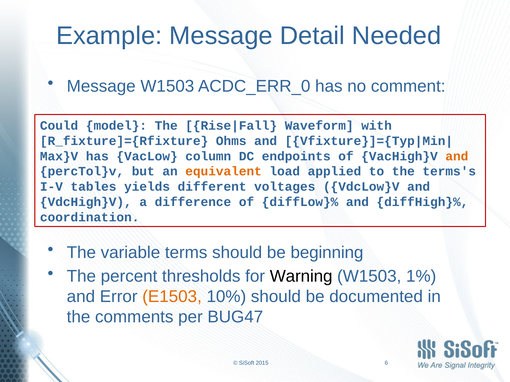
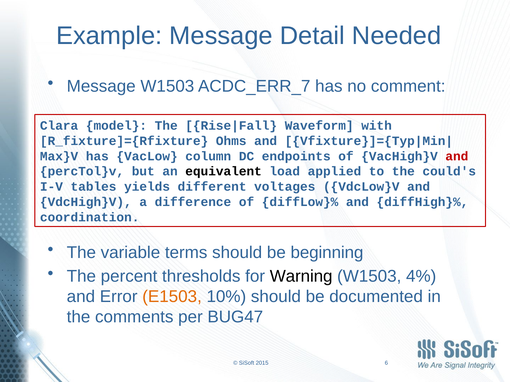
ACDC_ERR_0: ACDC_ERR_0 -> ACDC_ERR_7 (254, 86)
Could: Could -> Clara (59, 126)
and colour: orange -> red (457, 156)
equivalent colour: orange -> black (224, 172)
terms's: terms's -> could's (449, 172)
1%: 1% -> 4% (421, 277)
